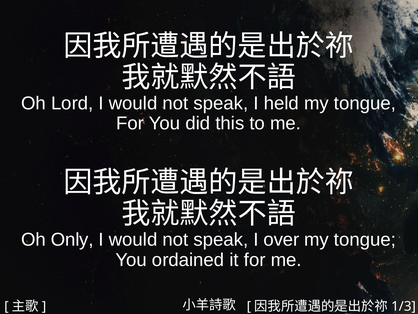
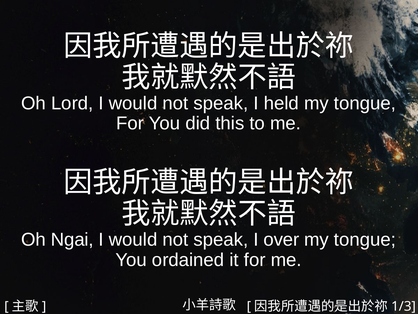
Only: Only -> Ngai (72, 239)
